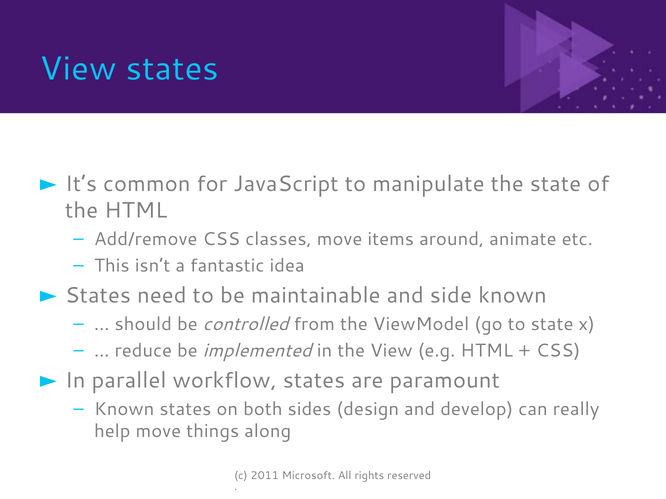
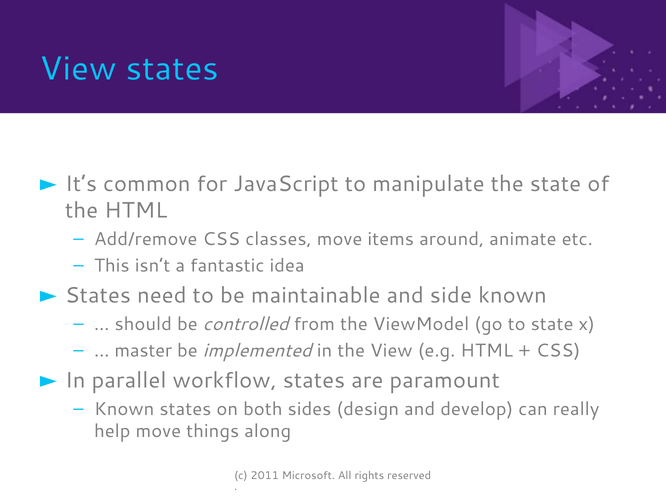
reduce: reduce -> master (143, 351)
